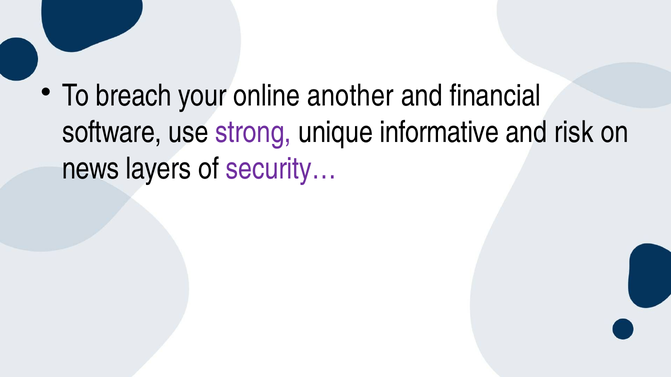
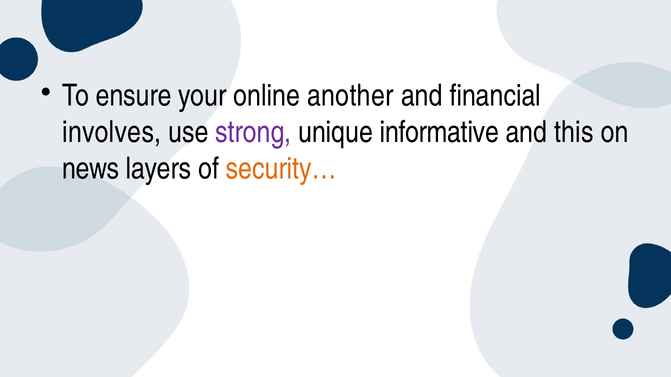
breach: breach -> ensure (134, 96)
software: software -> involves (112, 132)
risk: risk -> this (574, 132)
security… colour: purple -> orange (281, 169)
